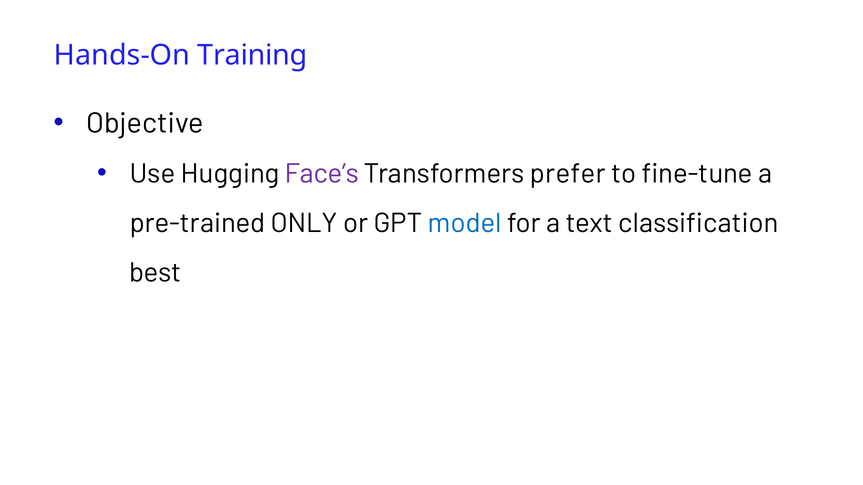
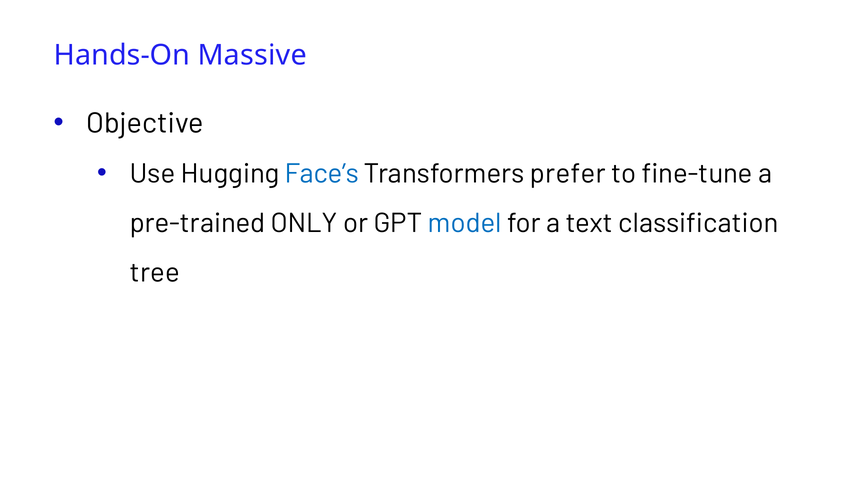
Training: Training -> Massive (252, 55)
Face’s colour: purple -> blue (322, 174)
best: best -> tree (155, 273)
